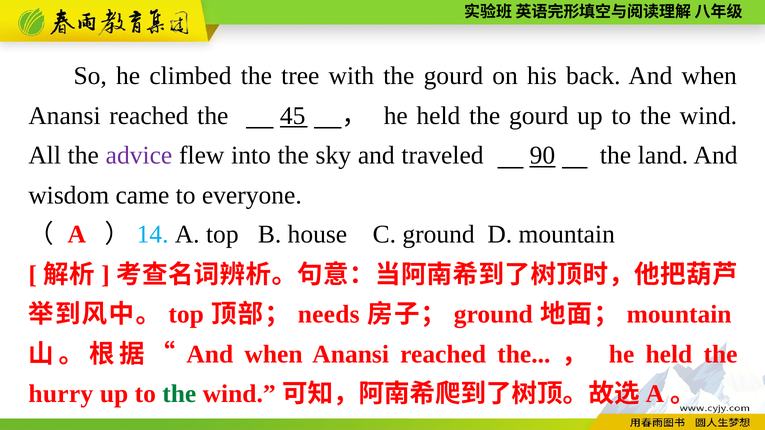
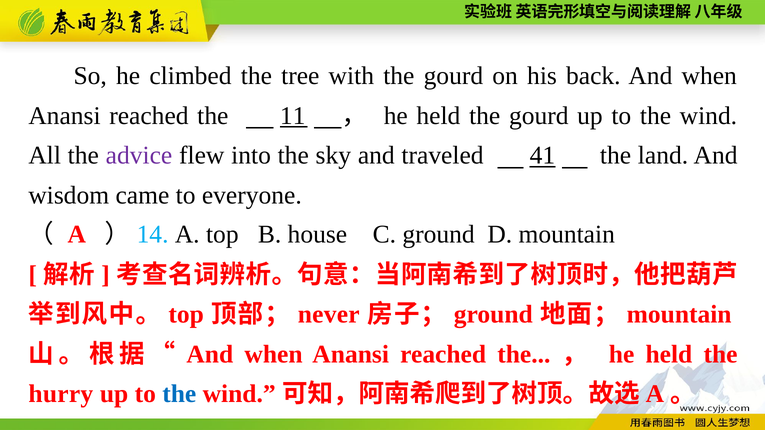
45: 45 -> 11 (293, 116)
90: 90 -> 41 (542, 156)
needs: needs -> never (329, 315)
the colour: green -> blue (179, 394)
